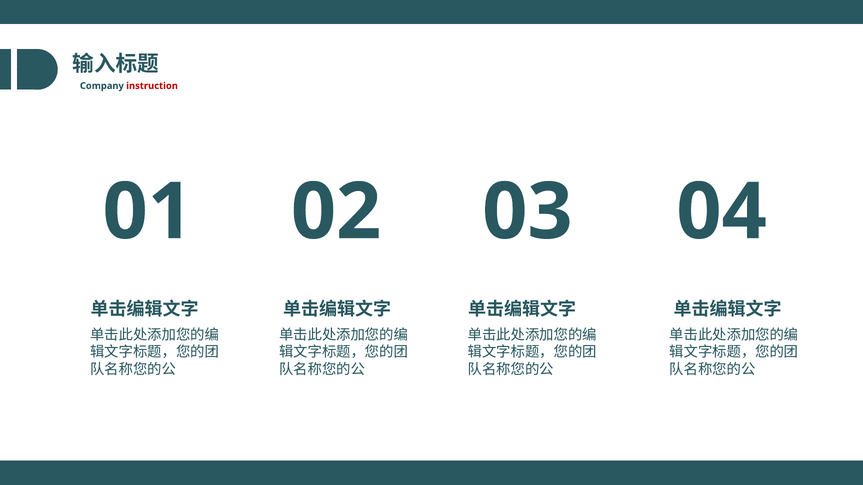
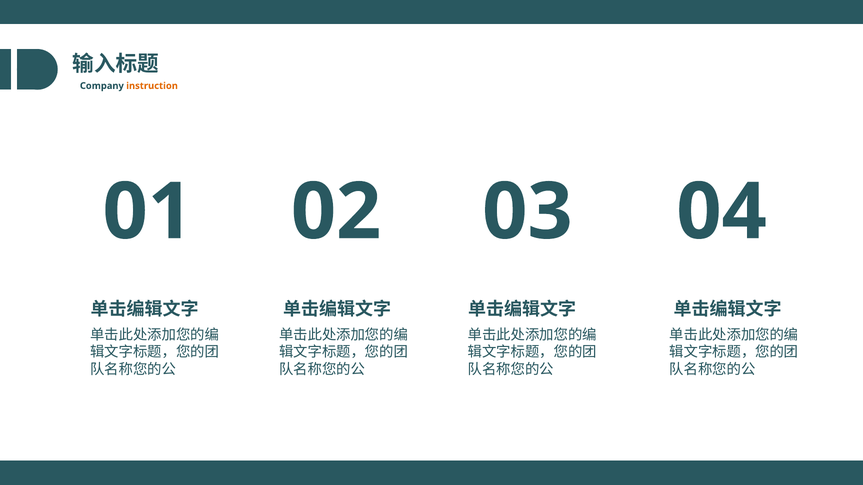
instruction colour: red -> orange (152, 86)
